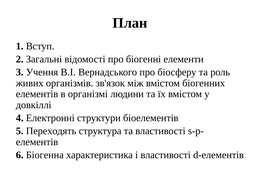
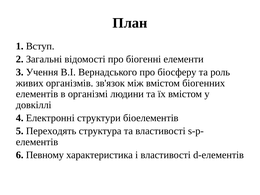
Біогенна: Біогенна -> Певному (45, 155)
